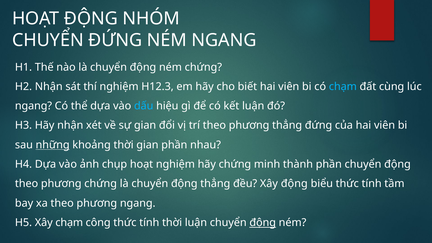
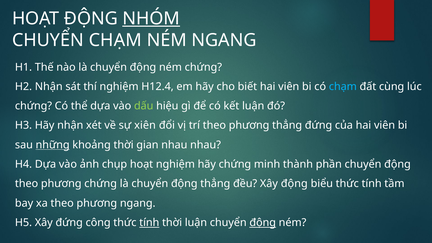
NHÓM underline: none -> present (151, 19)
CHUYỂN ĐỨNG: ĐỨNG -> CHẠM (115, 40)
H12.3: H12.3 -> H12.4 (158, 87)
ngang: ngang -> chứng (33, 106)
dấu colour: light blue -> light green (144, 106)
sự gian: gian -> xiên (145, 125)
gian phần: phần -> nhau (174, 145)
Xây chạm: chạm -> đứng (69, 223)
tính underline: none -> present (149, 223)
